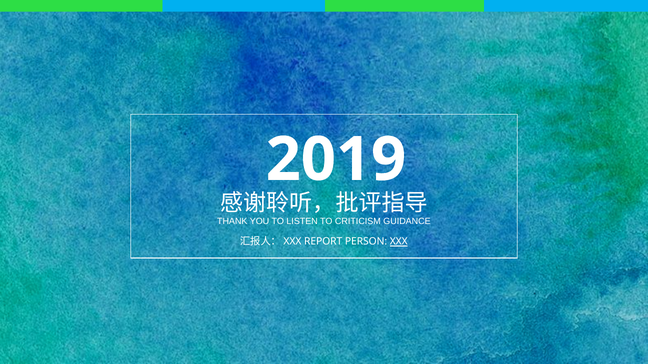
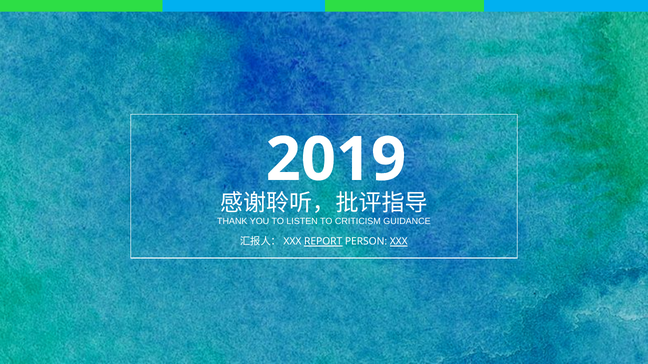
REPORT underline: none -> present (323, 242)
